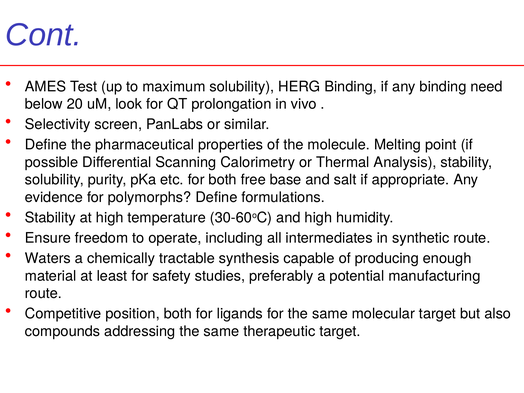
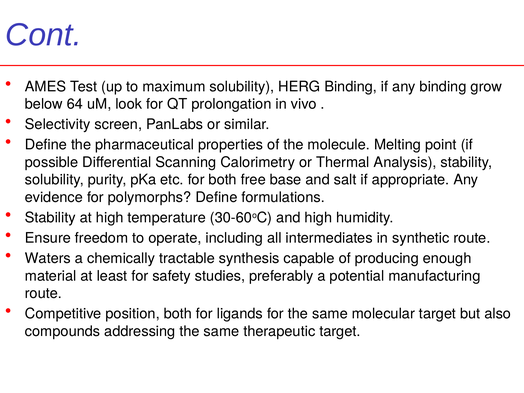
need: need -> grow (486, 87)
20: 20 -> 64 (75, 104)
